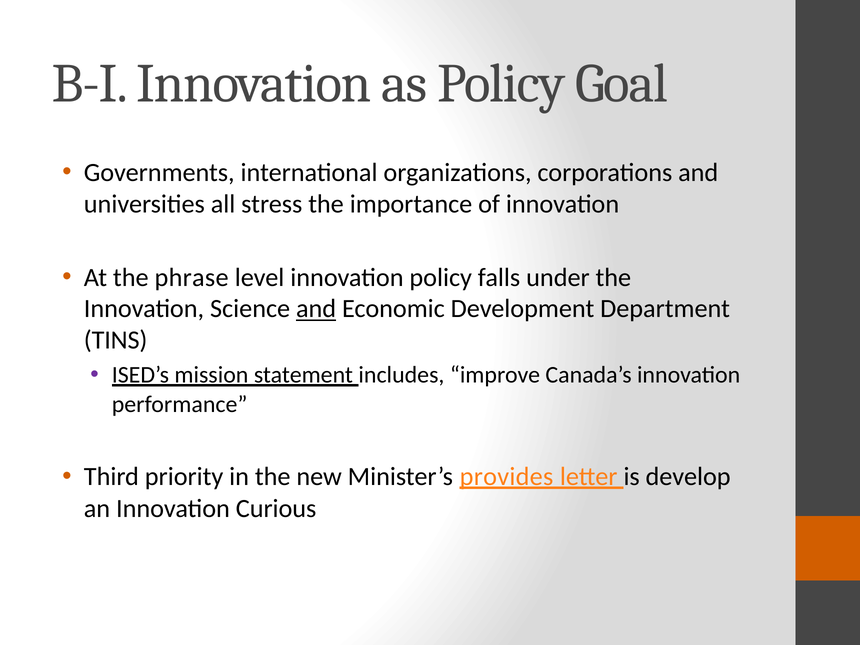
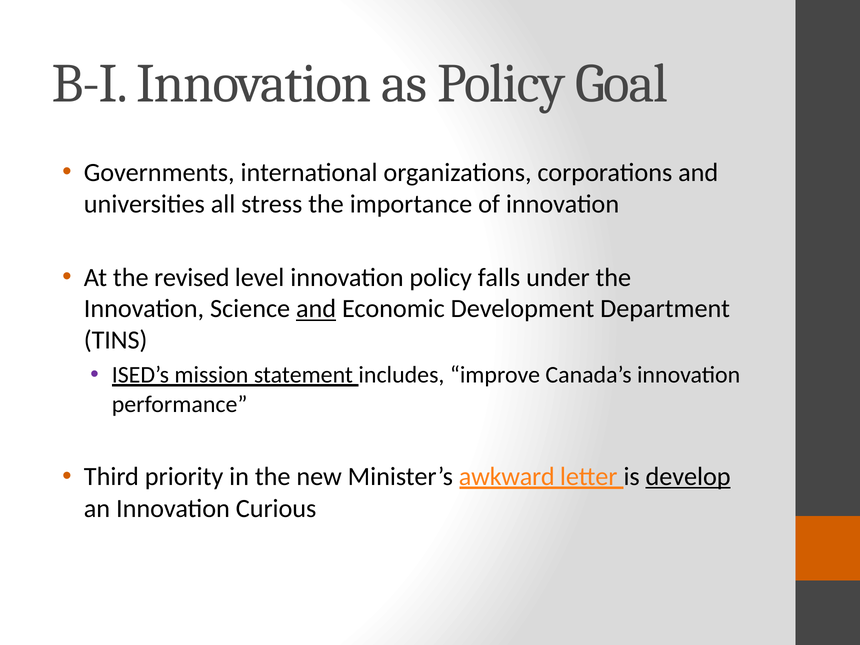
phrase: phrase -> revised (192, 277)
provides: provides -> awkward (507, 477)
develop underline: none -> present (688, 477)
